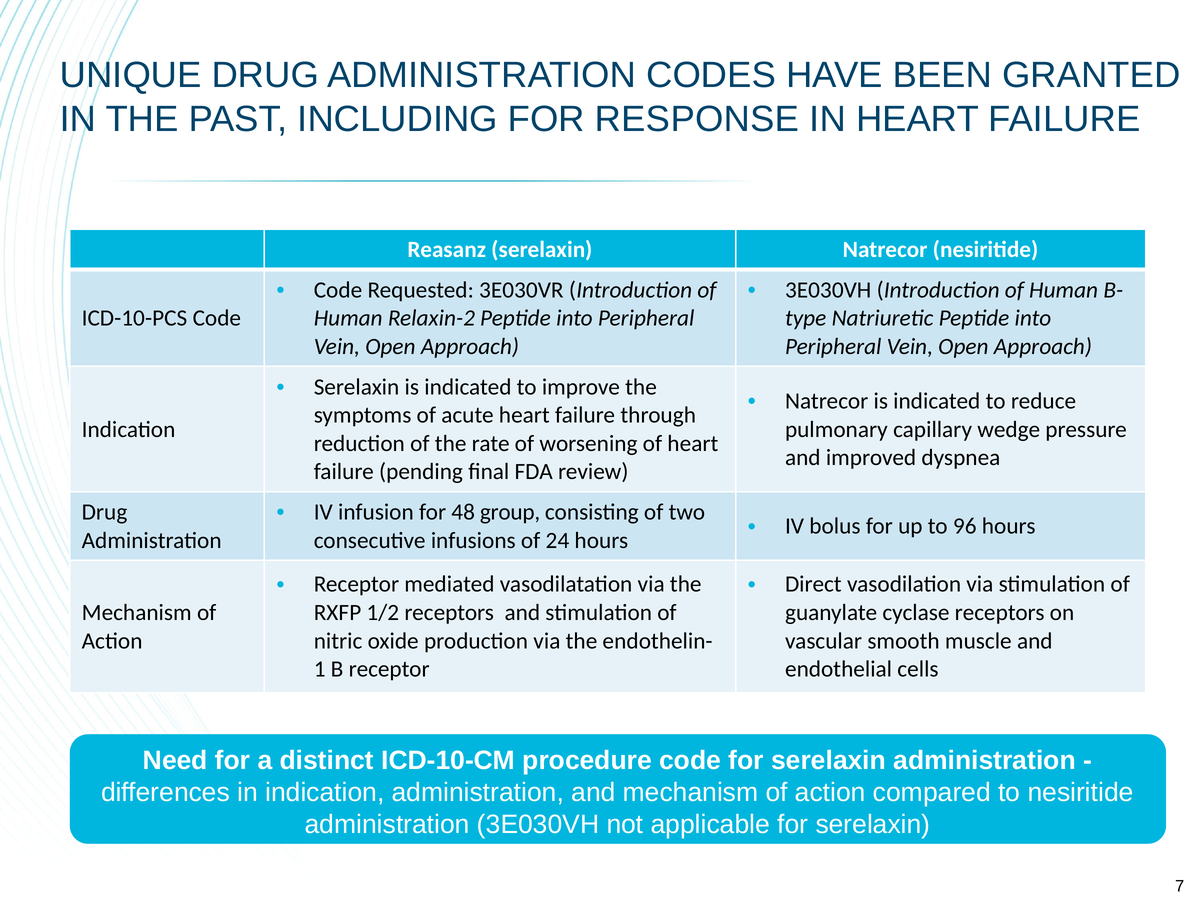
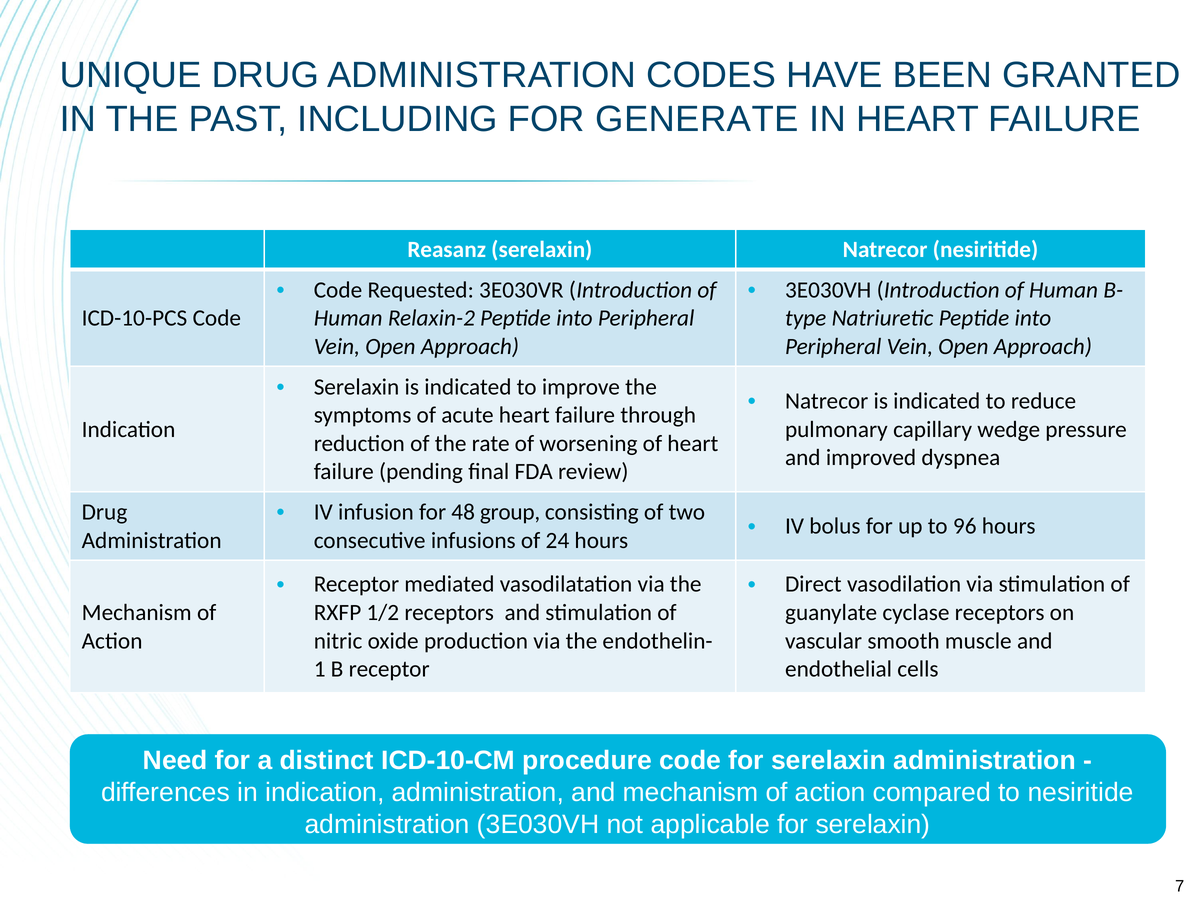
RESPONSE: RESPONSE -> GENERATE (697, 119)
